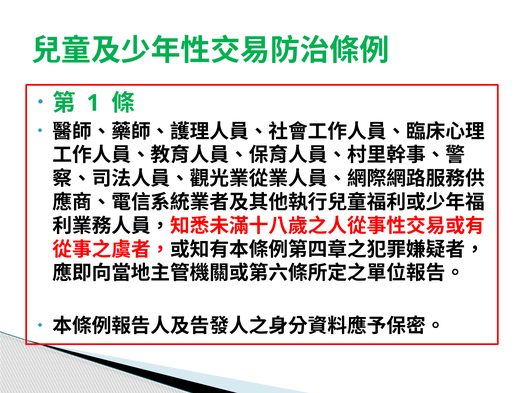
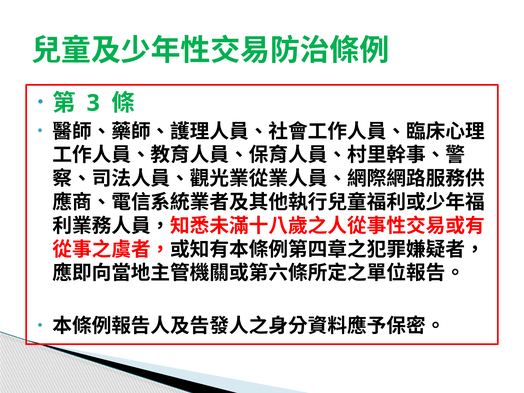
1: 1 -> 3 (93, 103)
